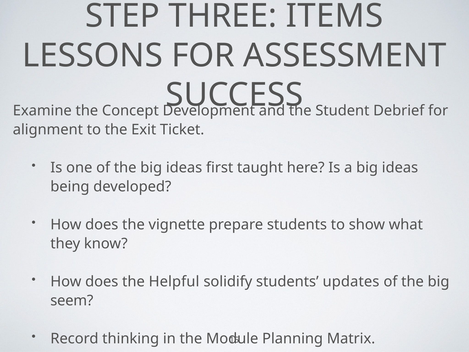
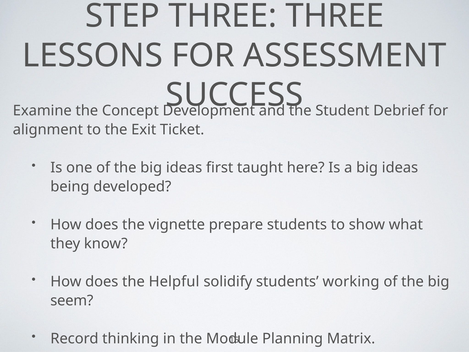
THREE ITEMS: ITEMS -> THREE (335, 16)
updates: updates -> working (351, 281)
